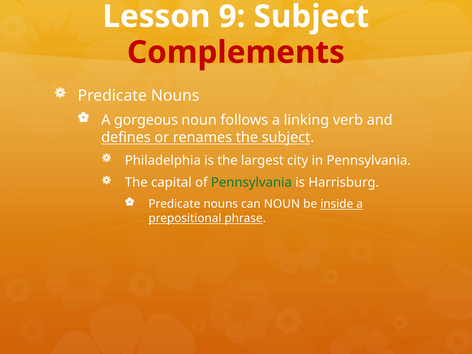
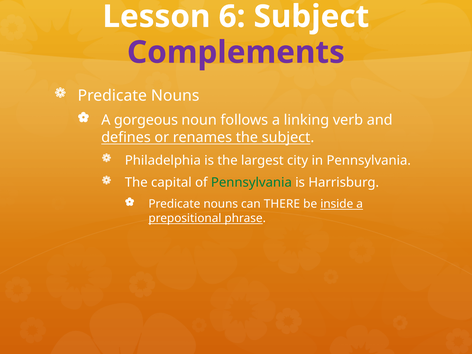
9: 9 -> 6 (232, 17)
Complements colour: red -> purple (236, 52)
can NOUN: NOUN -> THERE (282, 204)
